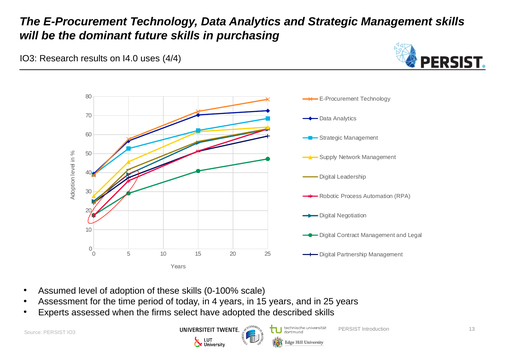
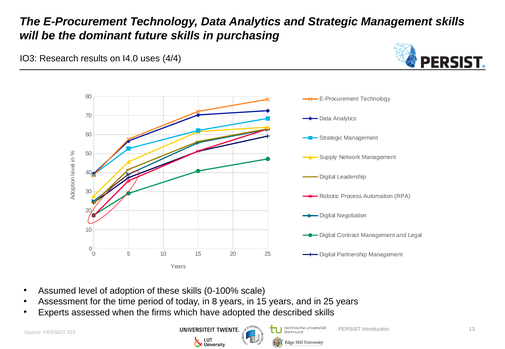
4: 4 -> 8 (215, 302)
select: select -> which (186, 313)
